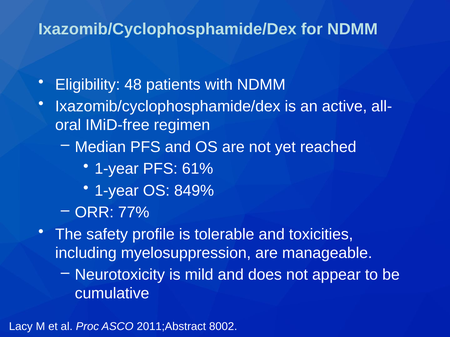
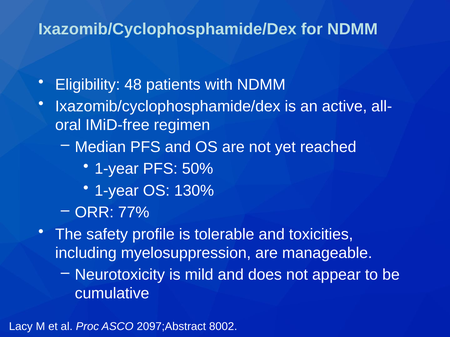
61%: 61% -> 50% (198, 169)
849%: 849% -> 130% (194, 191)
2011;Abstract: 2011;Abstract -> 2097;Abstract (171, 327)
